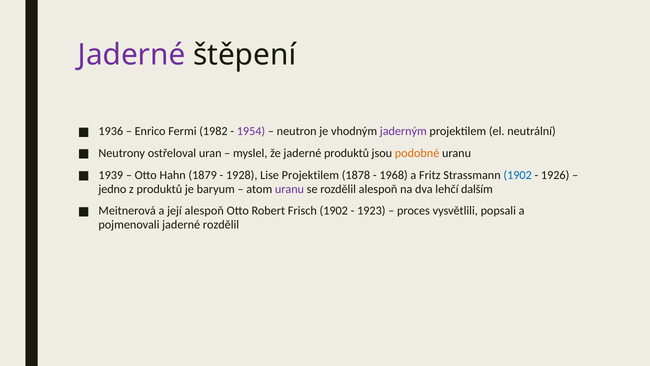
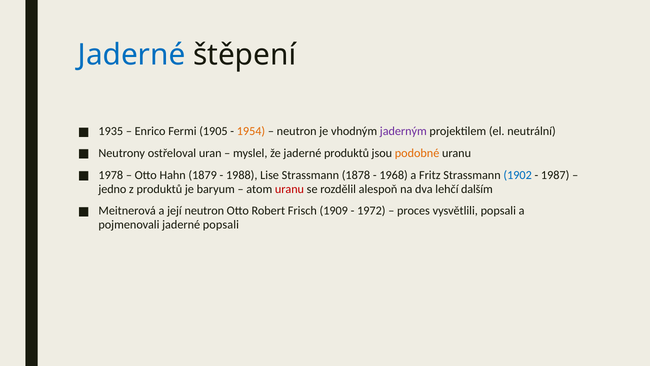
Jaderné colour: purple -> blue (132, 55)
1936: 1936 -> 1935 (111, 131)
1982: 1982 -> 1905 (213, 131)
1954 colour: purple -> orange (251, 131)
1939: 1939 -> 1978 (111, 175)
1928: 1928 -> 1988 (242, 175)
Lise Projektilem: Projektilem -> Strassmann (310, 175)
1926: 1926 -> 1987 (555, 175)
uranu colour: purple -> red (289, 189)
její alespoň: alespoň -> neutron (204, 211)
Frisch 1902: 1902 -> 1909 (334, 211)
1923: 1923 -> 1972 (371, 211)
jaderné rozdělil: rozdělil -> popsali (221, 224)
